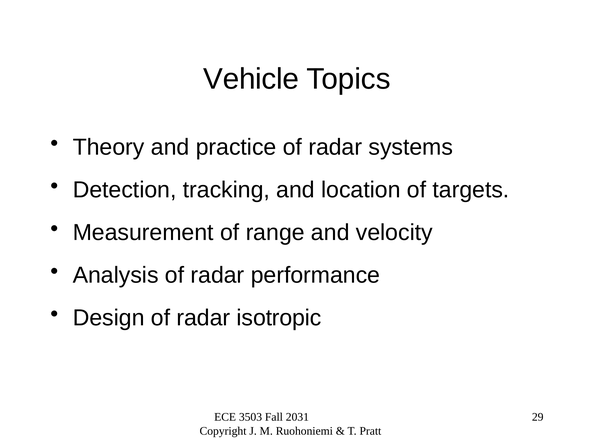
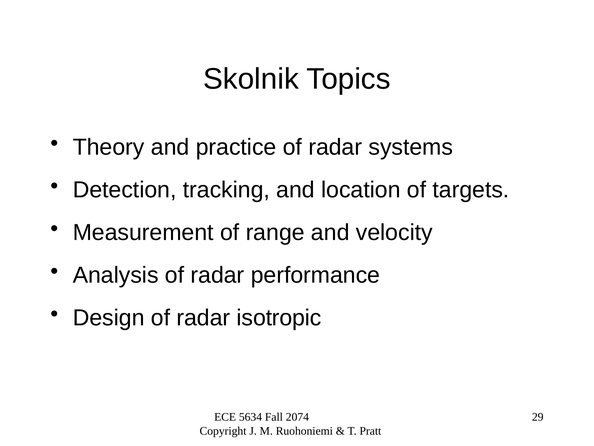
Vehicle: Vehicle -> Skolnik (251, 79)
3503: 3503 -> 5634 (250, 417)
2031: 2031 -> 2074 (297, 417)
